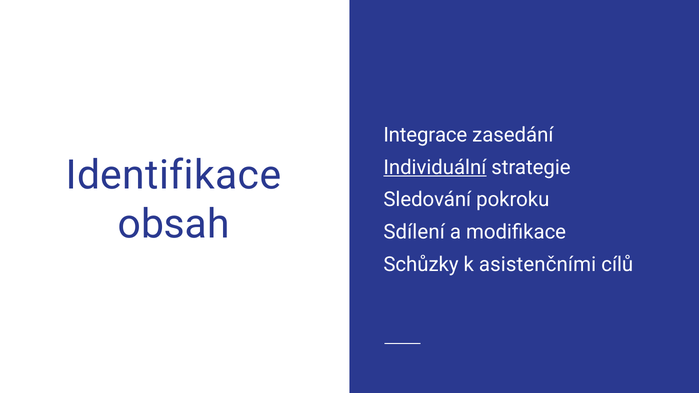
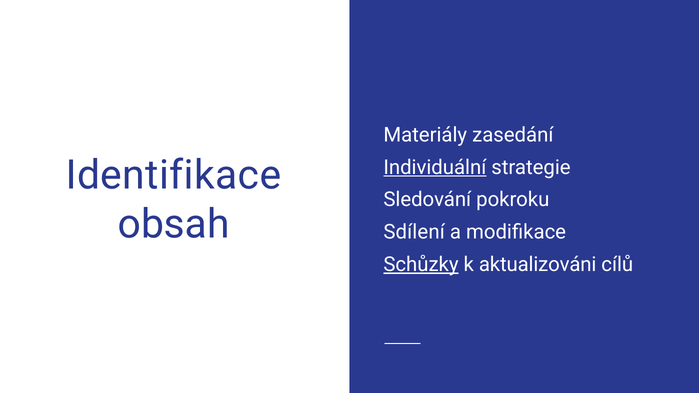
Integrace: Integrace -> Materiály (425, 135)
Schůzky underline: none -> present (421, 265)
asistenčními: asistenčními -> aktualizováni (538, 265)
